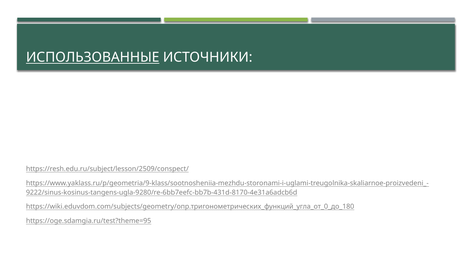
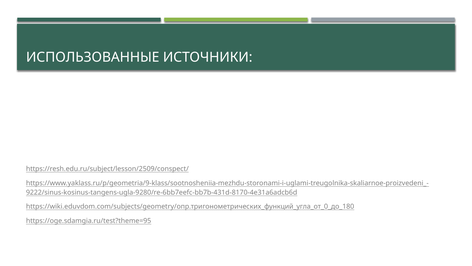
ИСПОЛЬЗОВАННЫЕ underline: present -> none (93, 57)
